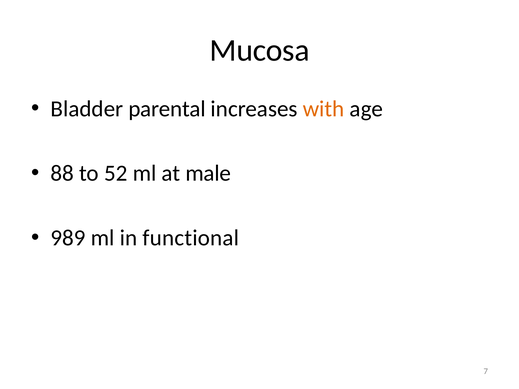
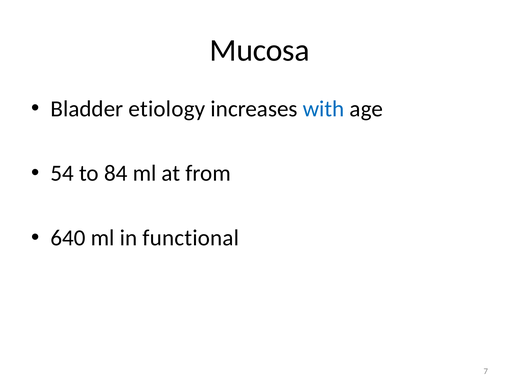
parental: parental -> etiology (167, 109)
with colour: orange -> blue (324, 109)
88: 88 -> 54 (62, 173)
52: 52 -> 84 (116, 173)
male: male -> from (208, 173)
989: 989 -> 640 (68, 238)
